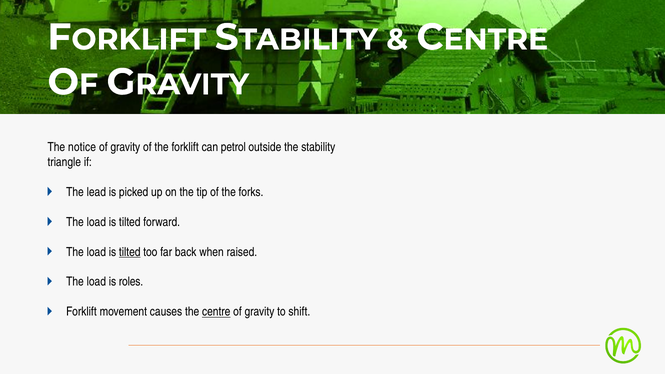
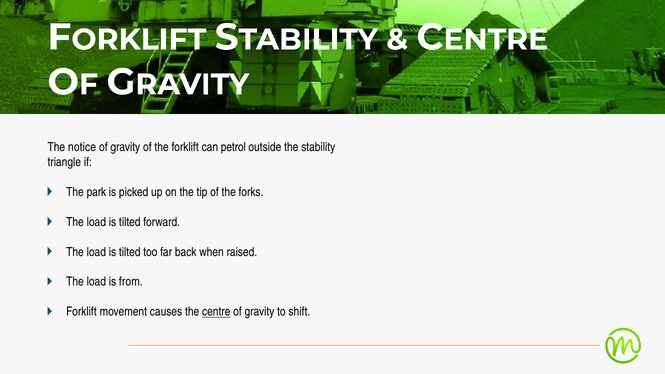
lead: lead -> park (96, 192)
tilted underline: present -> none (130, 252)
roles: roles -> from (131, 282)
